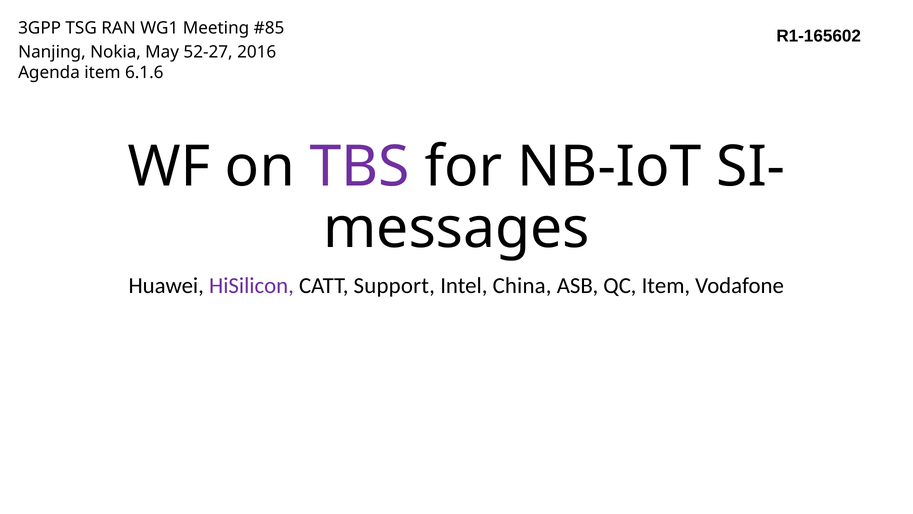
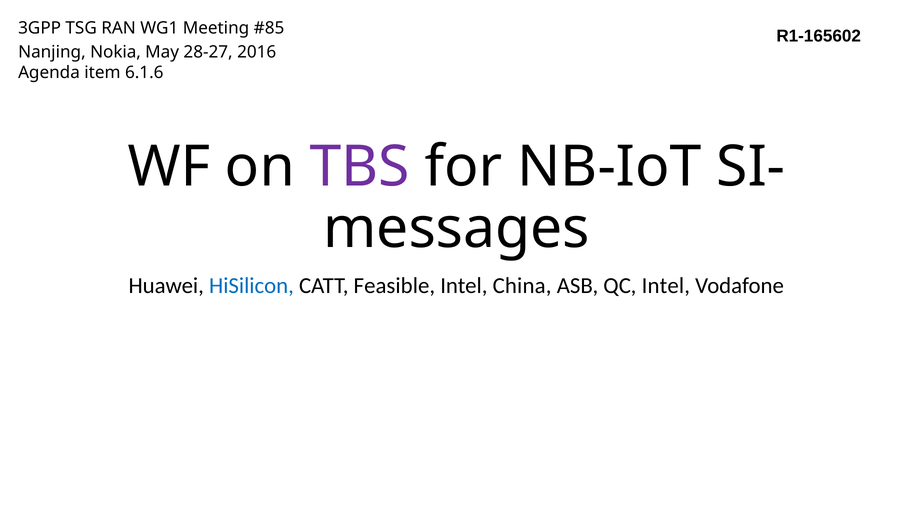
52-27: 52-27 -> 28-27 (208, 52)
HiSilicon colour: purple -> blue (251, 285)
Support: Support -> Feasible (394, 285)
QC Item: Item -> Intel (666, 285)
